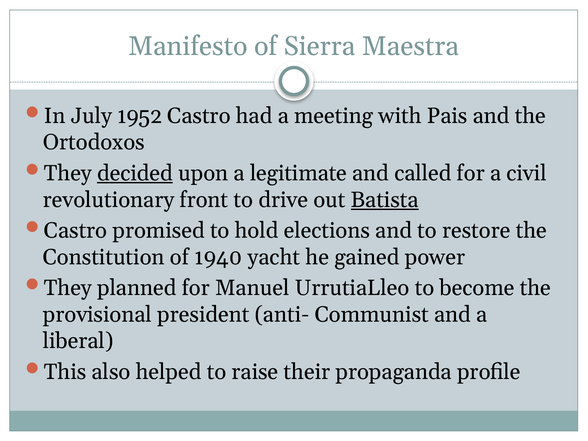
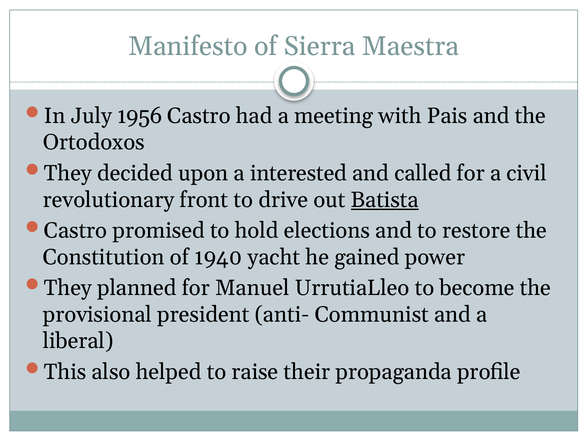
1952: 1952 -> 1956 (140, 116)
decided underline: present -> none (135, 173)
legitimate: legitimate -> interested (298, 173)
